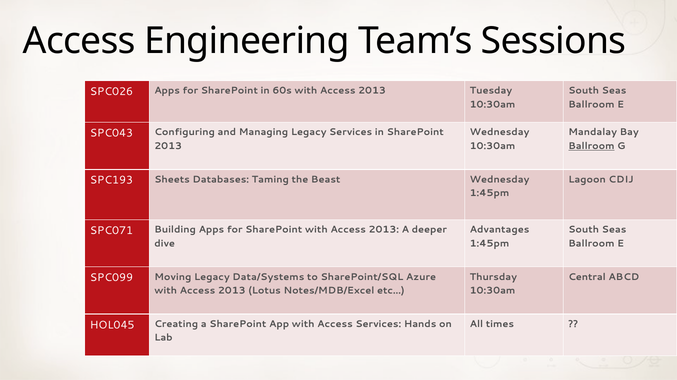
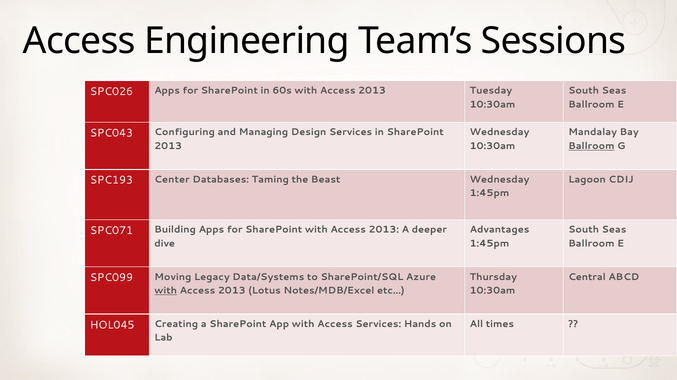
Managing Legacy: Legacy -> Design (309, 133)
Sheets: Sheets -> Center (172, 180)
with underline: none -> present (166, 291)
